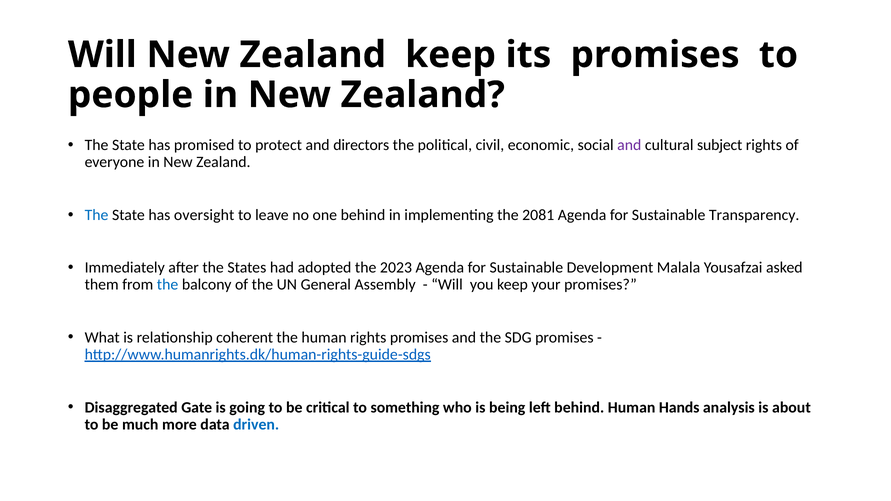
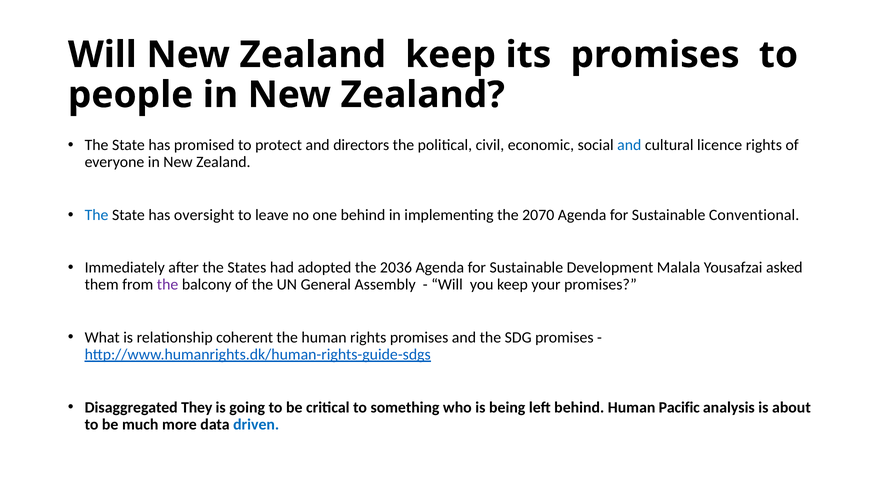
and colour: purple -> blue (629, 145)
subject: subject -> licence (720, 145)
2081: 2081 -> 2070 (538, 215)
Transparency: Transparency -> Conventional (754, 215)
2023: 2023 -> 2036 (396, 268)
the colour: blue -> purple (168, 285)
Gate: Gate -> They (197, 407)
Hands: Hands -> Pacific (679, 407)
